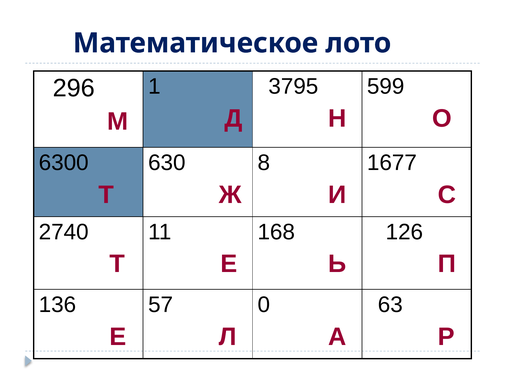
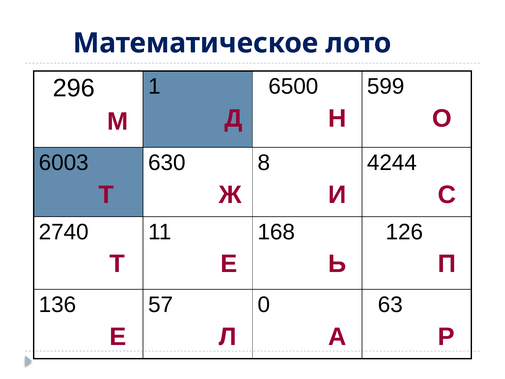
3795: 3795 -> 6500 (293, 86)
6300: 6300 -> 6003 (64, 163)
1677: 1677 -> 4244 (392, 163)
